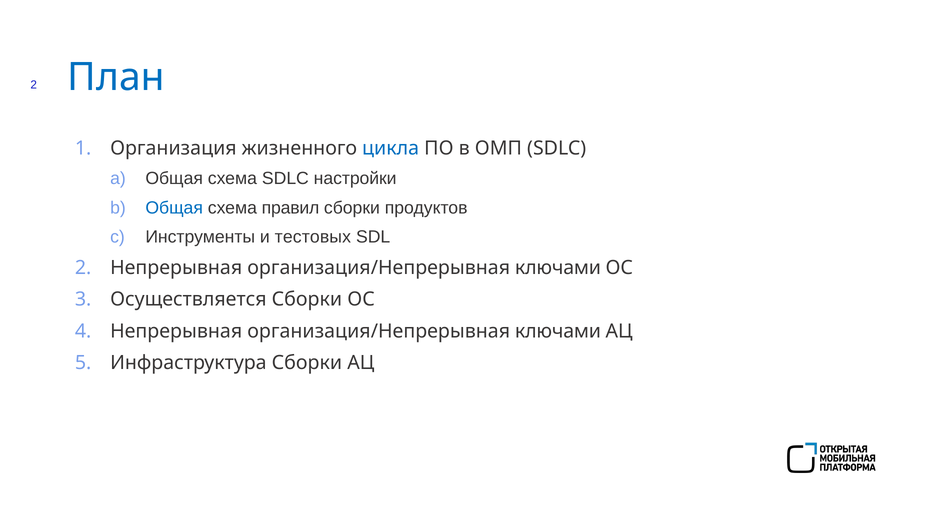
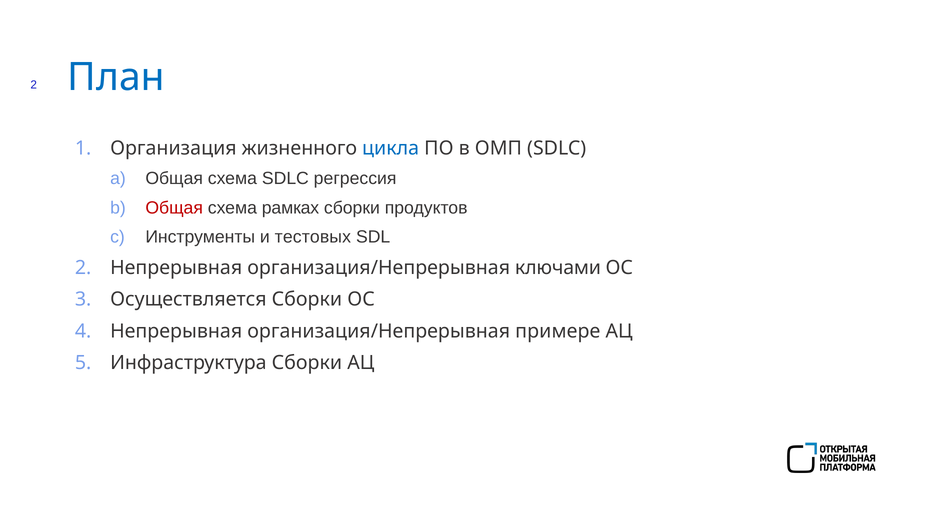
настройки: настройки -> регрессия (355, 179)
Общая colour: blue -> red (174, 208)
правил: правил -> рамках (291, 208)
ключами: ключами -> примере (558, 331)
